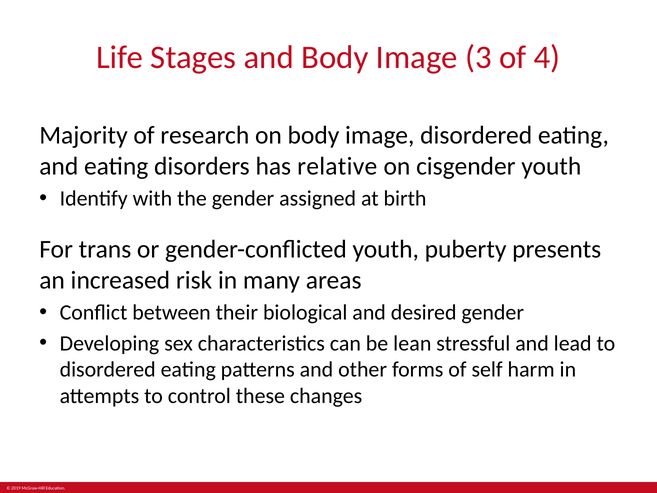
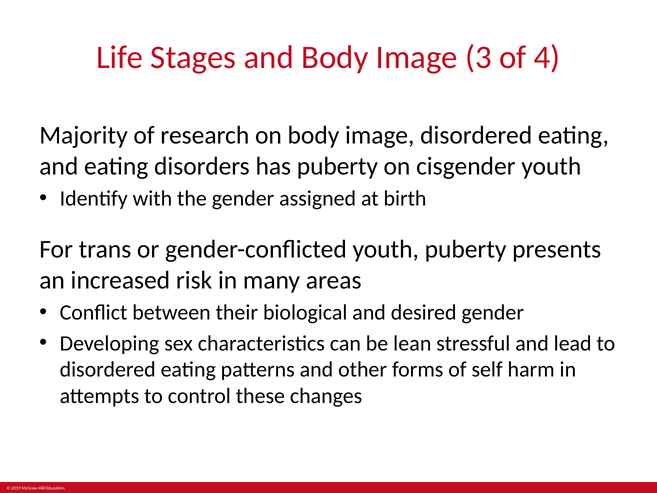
has relative: relative -> puberty (337, 166)
